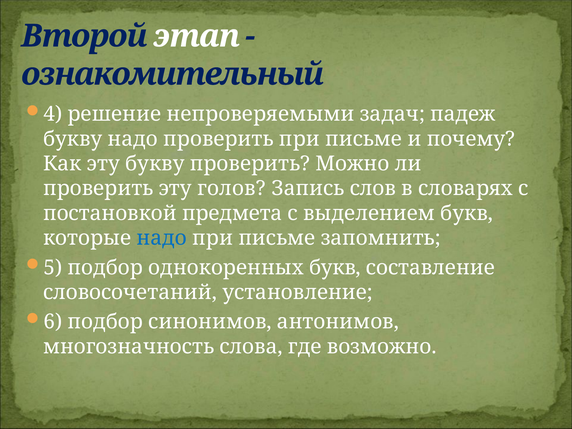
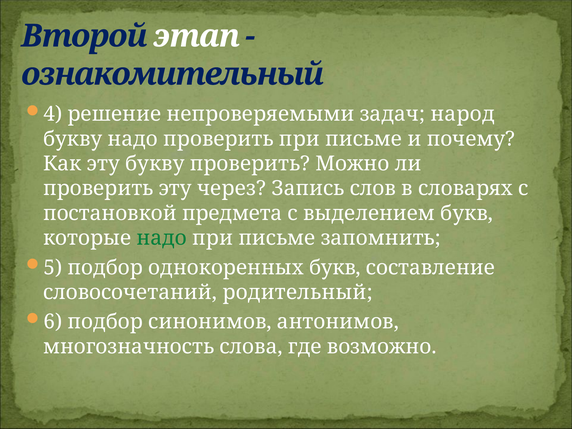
падеж: падеж -> народ (463, 114)
голов: голов -> через (231, 188)
надо colour: blue -> green (162, 238)
установление: установление -> родительный (298, 292)
